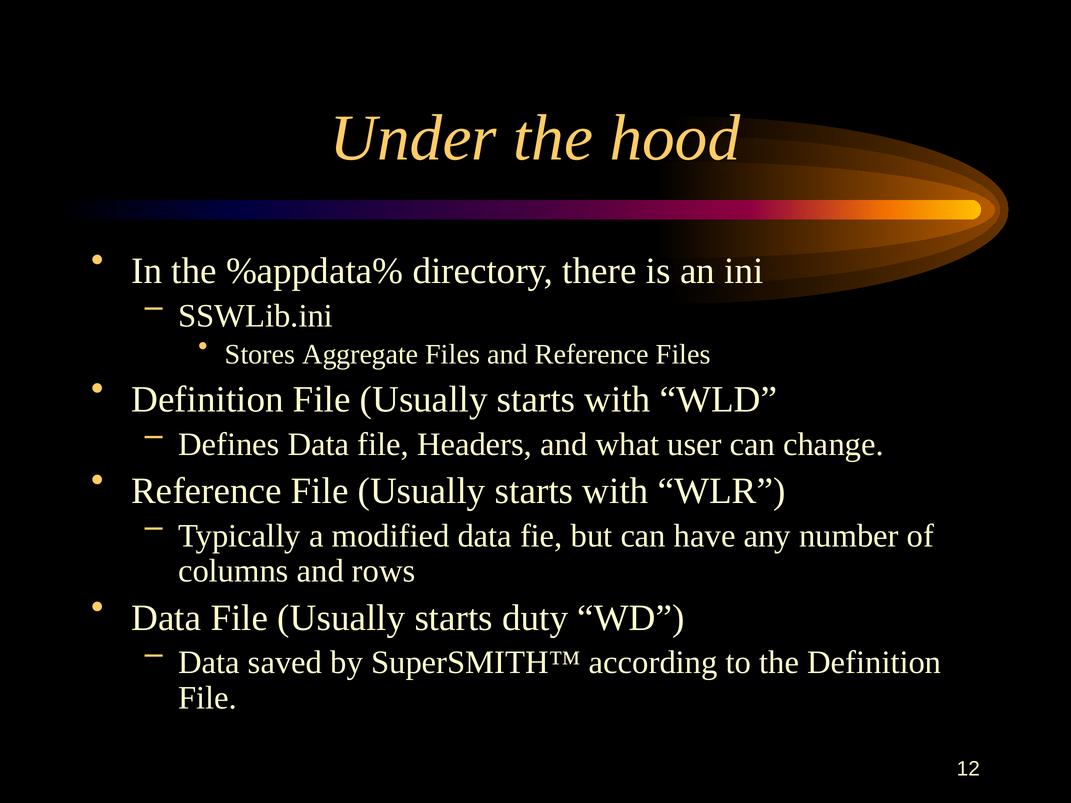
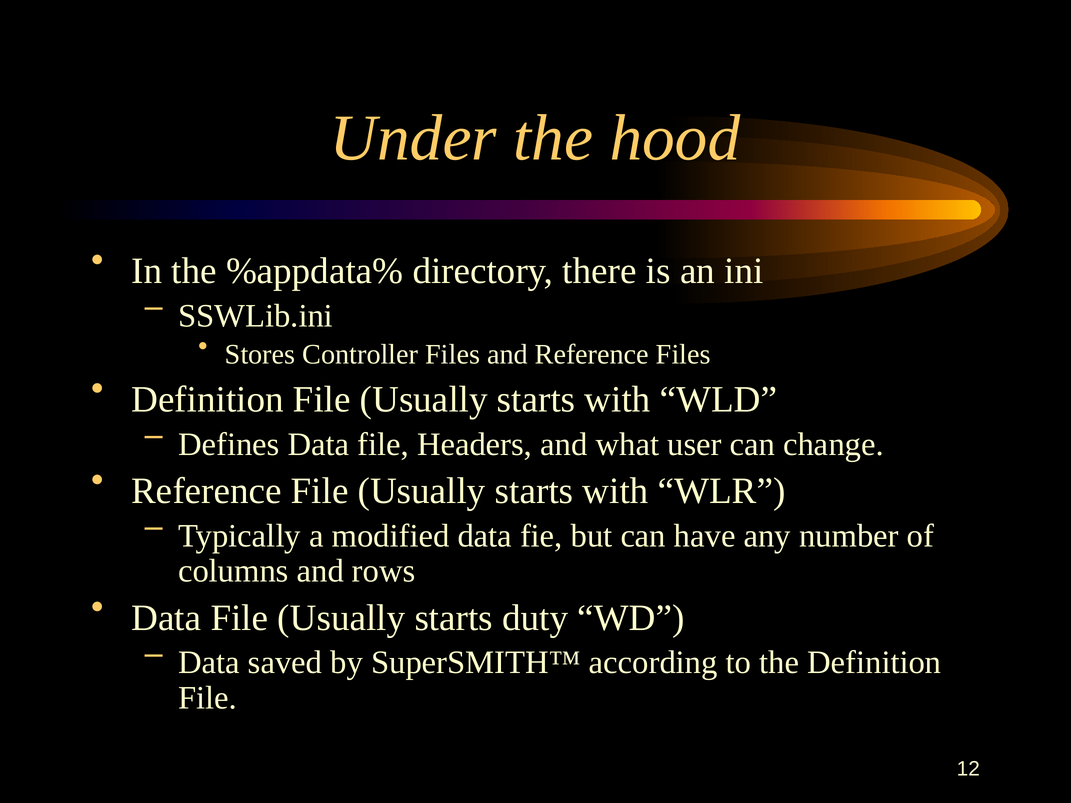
Aggregate: Aggregate -> Controller (360, 355)
